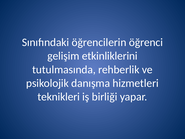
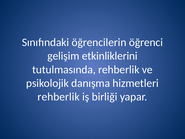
teknikleri: teknikleri -> rehberlik (59, 97)
